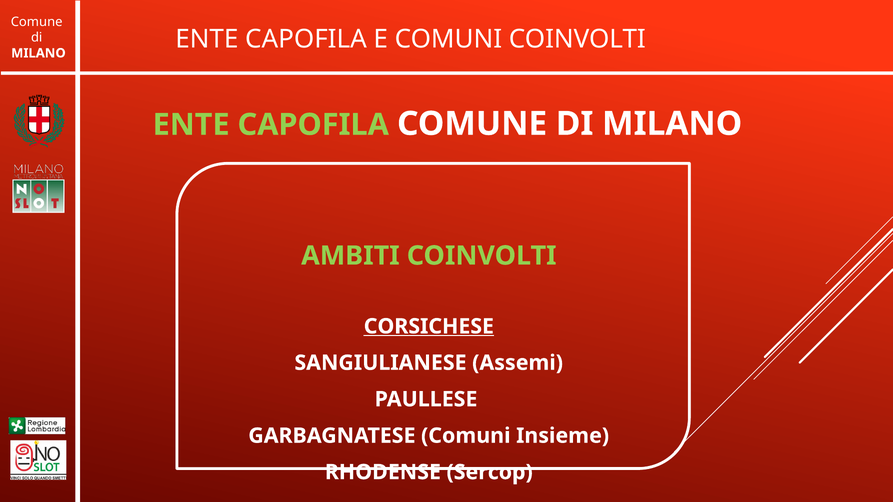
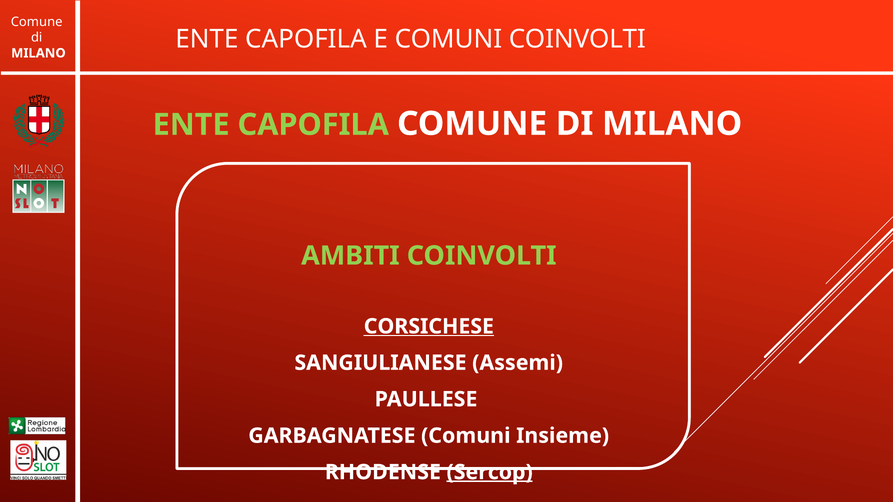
Sercop underline: none -> present (490, 472)
